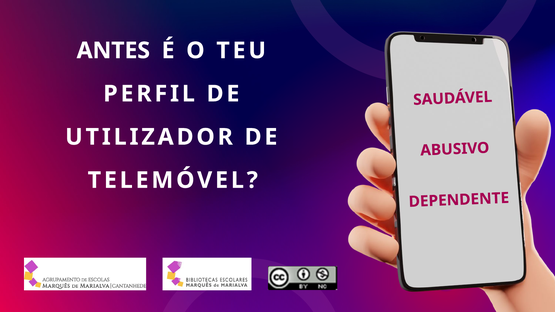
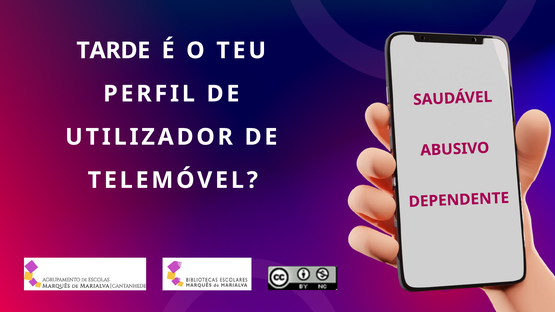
ANTES: ANTES -> TARDE (113, 51)
